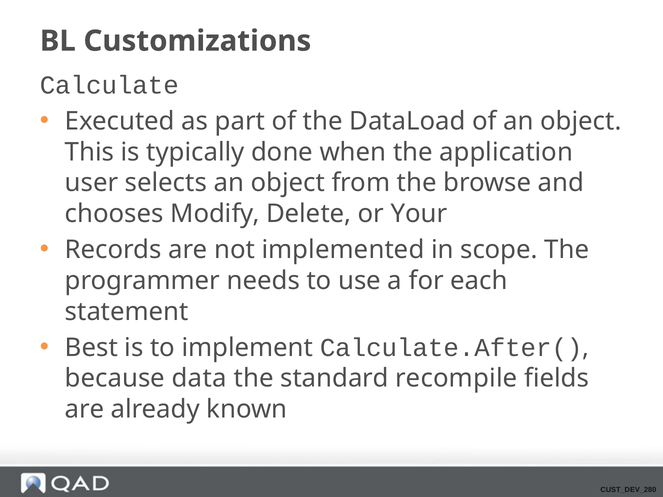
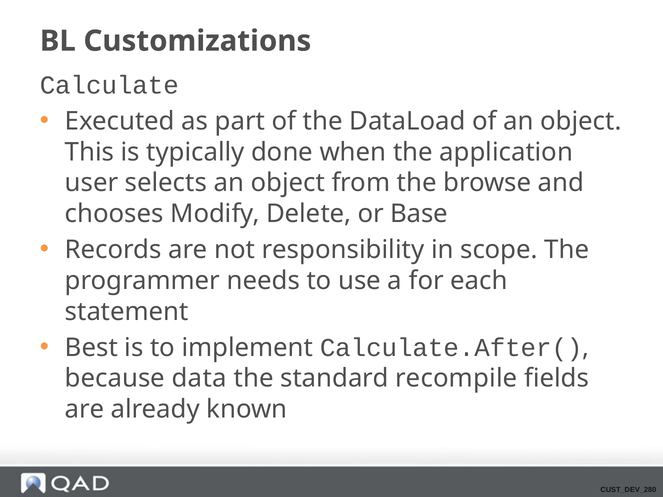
Your: Your -> Base (419, 214)
implemented: implemented -> responsibility (343, 250)
